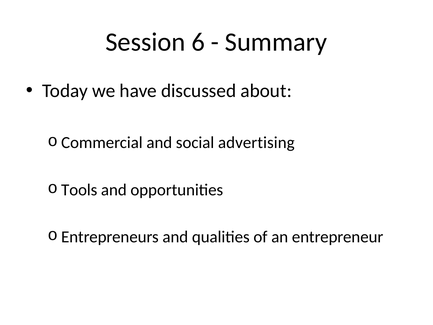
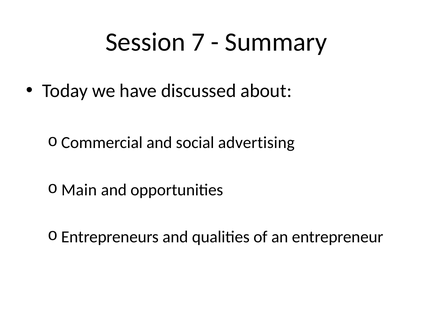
6: 6 -> 7 (198, 42)
Tools: Tools -> Main (79, 190)
